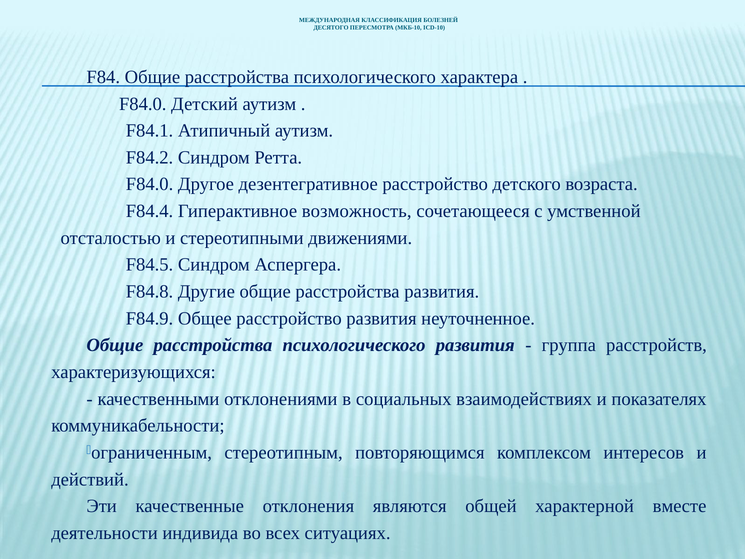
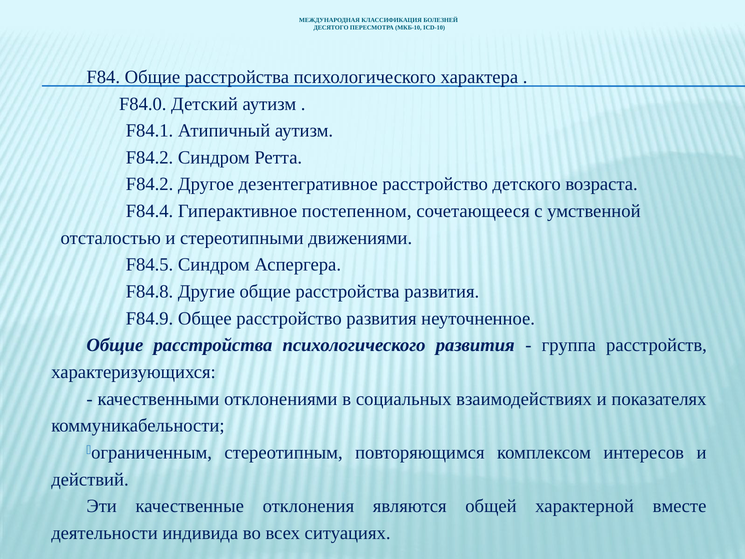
F84.0: F84.0 -> F84.2 (150, 184)
возможность: возможность -> постепенном (357, 211)
